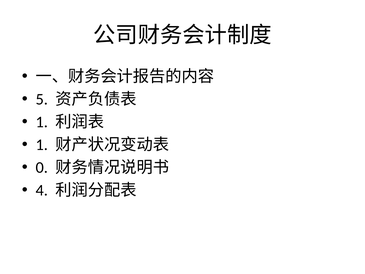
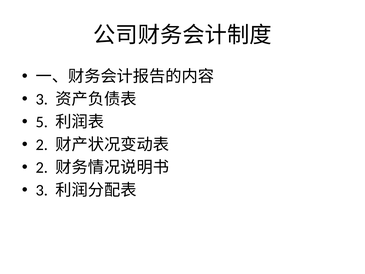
5: 5 -> 3 (42, 99)
1: 1 -> 5 (42, 122)
1: 1 -> 2 (42, 145)
0: 0 -> 2 (42, 167)
4: 4 -> 3 (42, 190)
